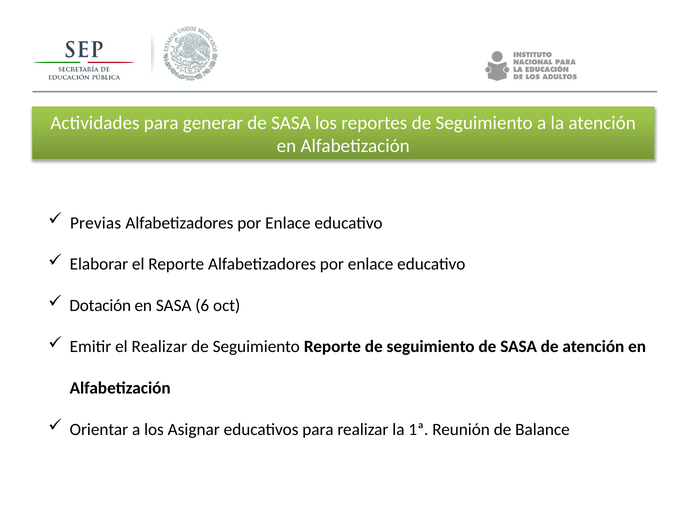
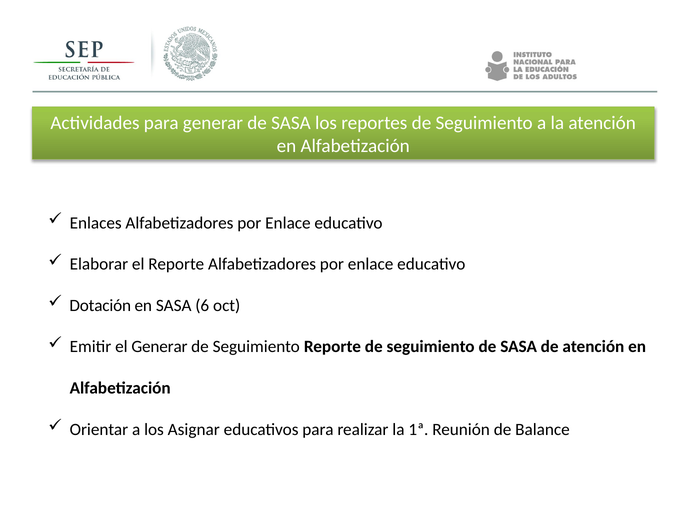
Previas: Previas -> Enlaces (96, 223)
el Realizar: Realizar -> Generar (160, 347)
